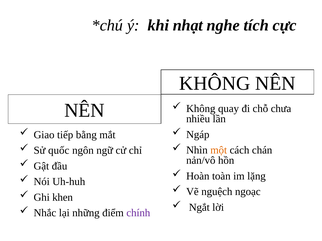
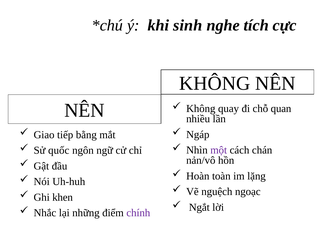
nhạt: nhạt -> sinh (188, 25)
chưa: chưa -> quan (281, 109)
một colour: orange -> purple (219, 150)
